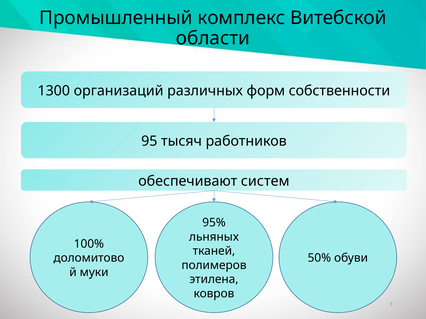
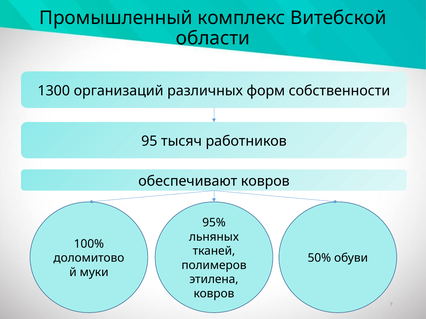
обеспечивают систем: систем -> ковров (265, 181)
